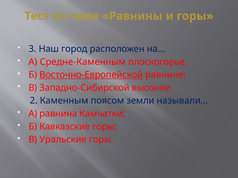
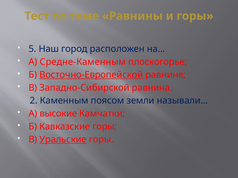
3: 3 -> 5 (32, 49)
высокие: высокие -> равнина (152, 88)
равнина: равнина -> высокие (58, 114)
Уральские underline: none -> present (63, 140)
